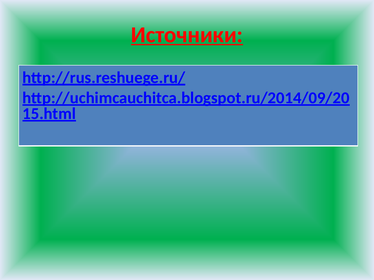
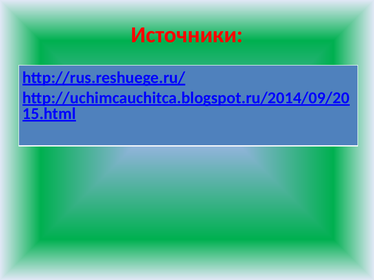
Источники underline: present -> none (187, 35)
